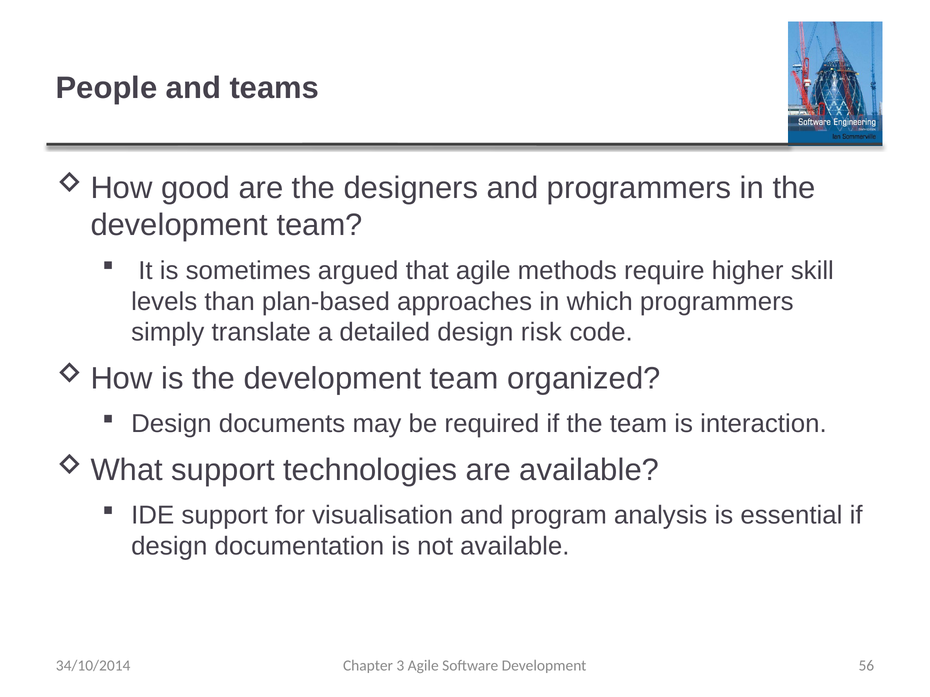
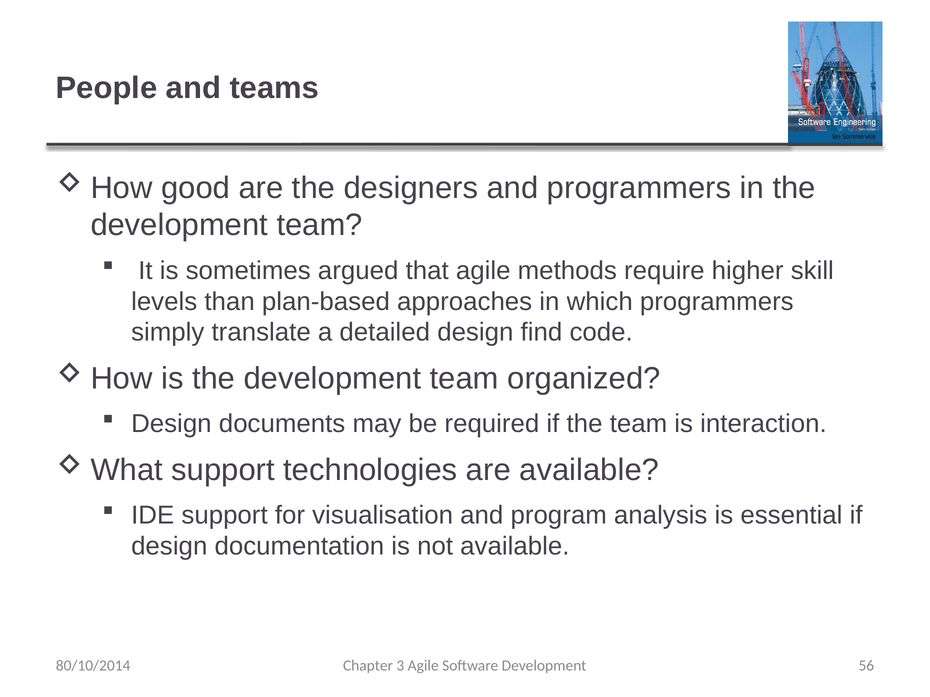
risk: risk -> find (541, 333)
34/10/2014: 34/10/2014 -> 80/10/2014 (93, 666)
